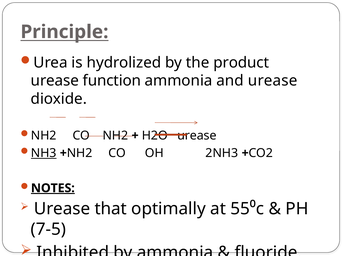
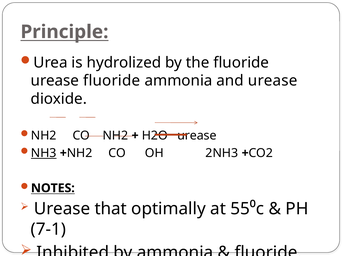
the product: product -> fluoride (241, 63)
urease function: function -> fluoride (112, 81)
NOTES underline: present -> none (53, 188)
7-5: 7-5 -> 7-1 (48, 230)
